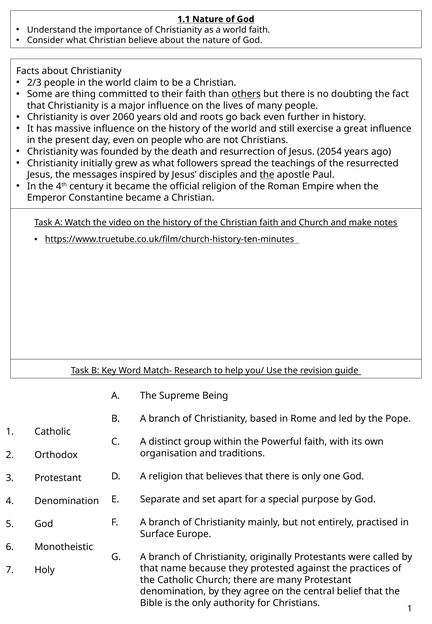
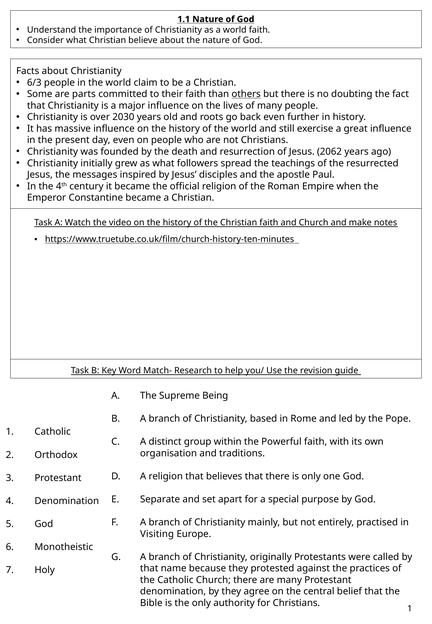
2/3: 2/3 -> 6/3 (34, 83)
thing: thing -> parts (84, 94)
2060: 2060 -> 2030 (123, 117)
2054: 2054 -> 2062 (329, 152)
the underline: present -> none (267, 175)
Surface: Surface -> Visiting (157, 534)
